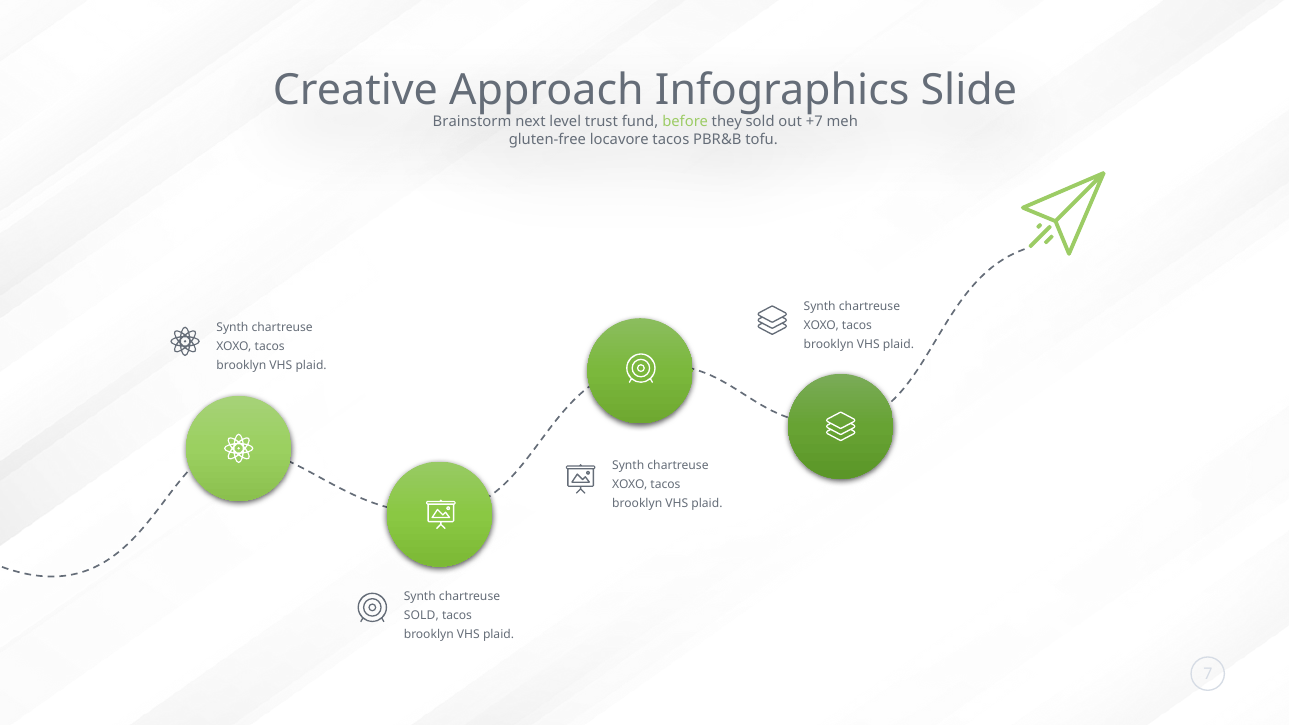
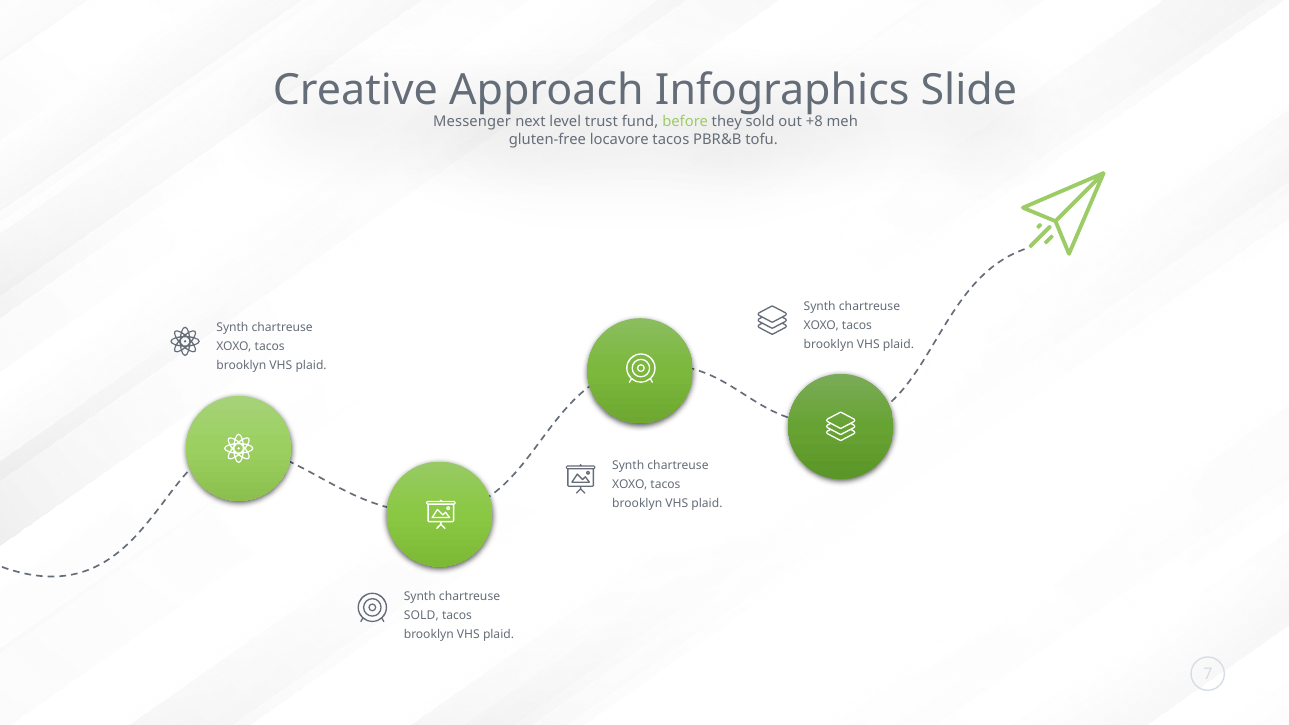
Brainstorm: Brainstorm -> Messenger (472, 122)
+7: +7 -> +8 (814, 122)
